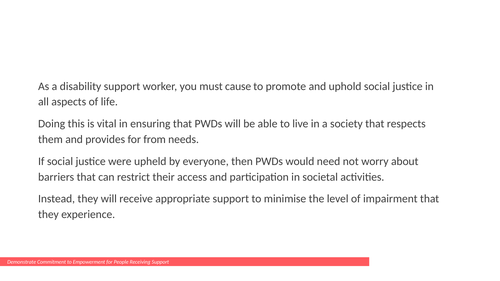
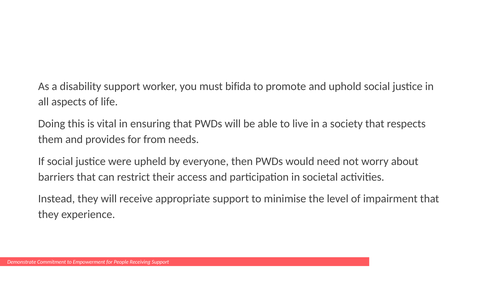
cause: cause -> bifida (238, 86)
